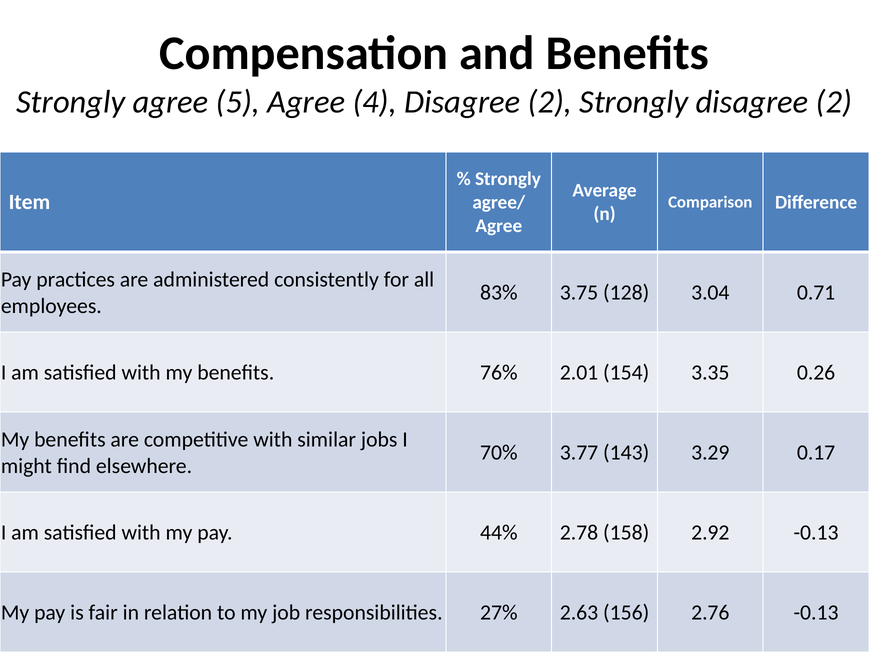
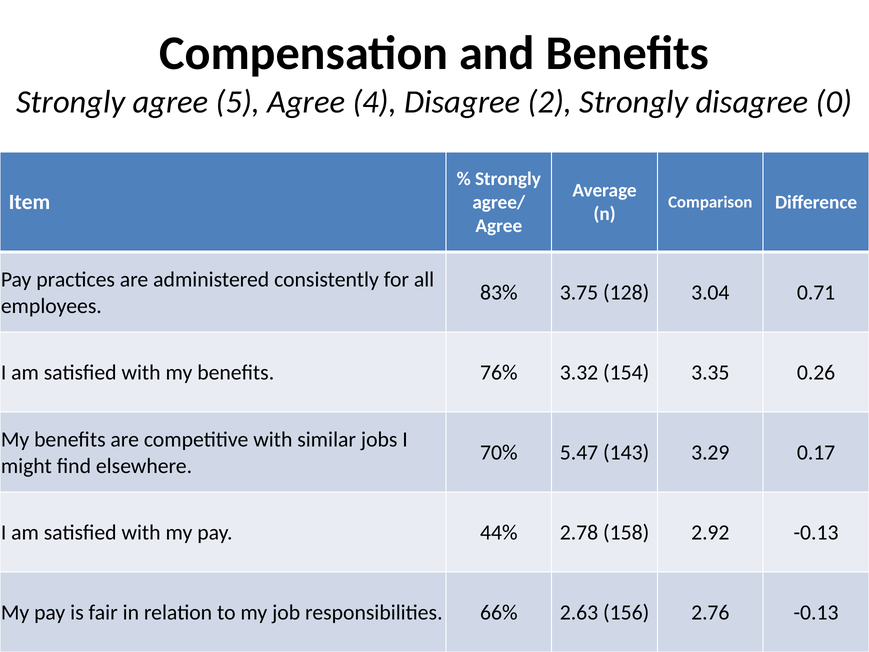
Strongly disagree 2: 2 -> 0 (834, 102)
2.01: 2.01 -> 3.32 (579, 373)
3.77: 3.77 -> 5.47 (579, 452)
27%: 27% -> 66% (499, 612)
